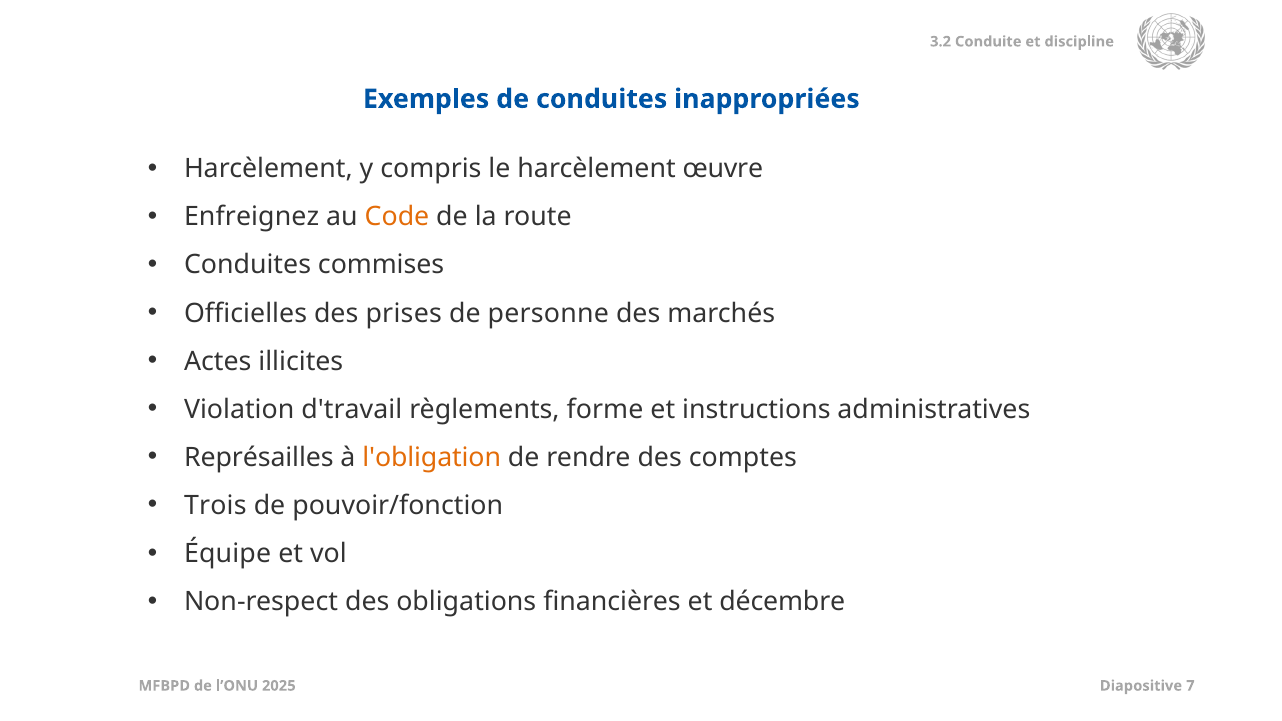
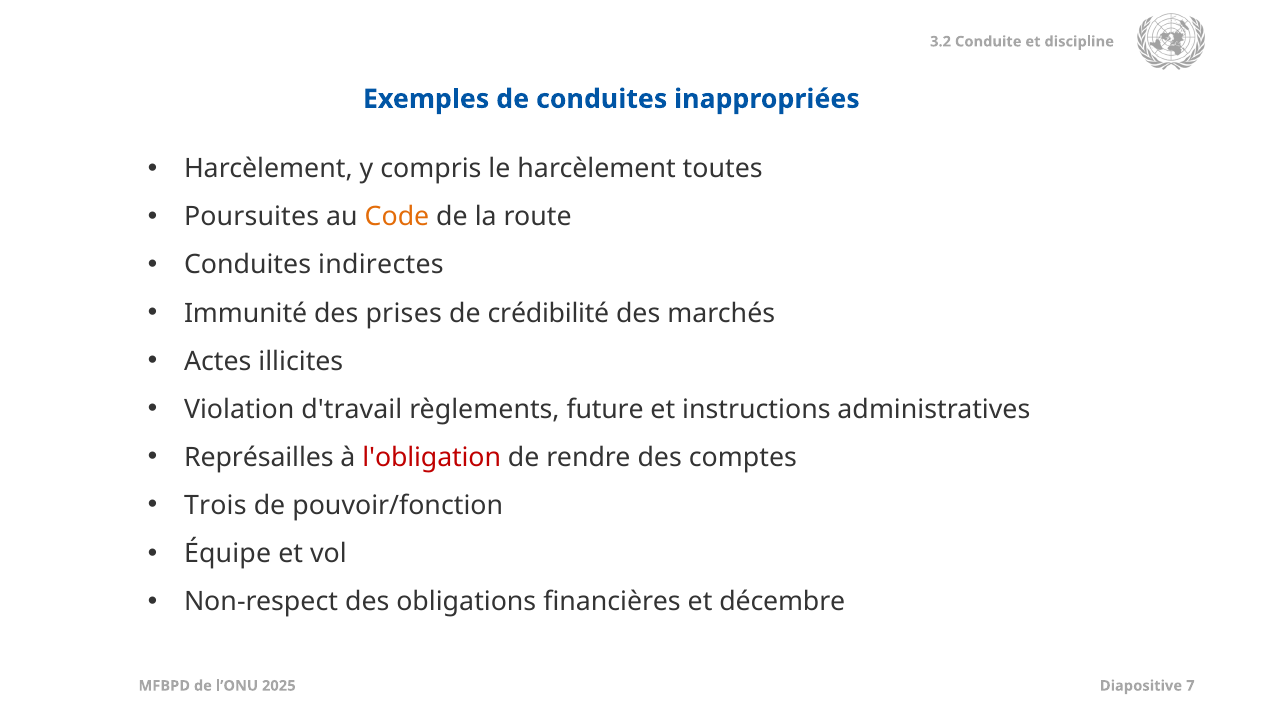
œuvre: œuvre -> toutes (723, 169)
Enfreignez: Enfreignez -> Poursuites (252, 217)
commises: commises -> indirectes (381, 265)
Officielles: Officielles -> Immunité (246, 313)
personne: personne -> crédibilité (548, 313)
forme: forme -> future (605, 410)
l'obligation colour: orange -> red (432, 458)
